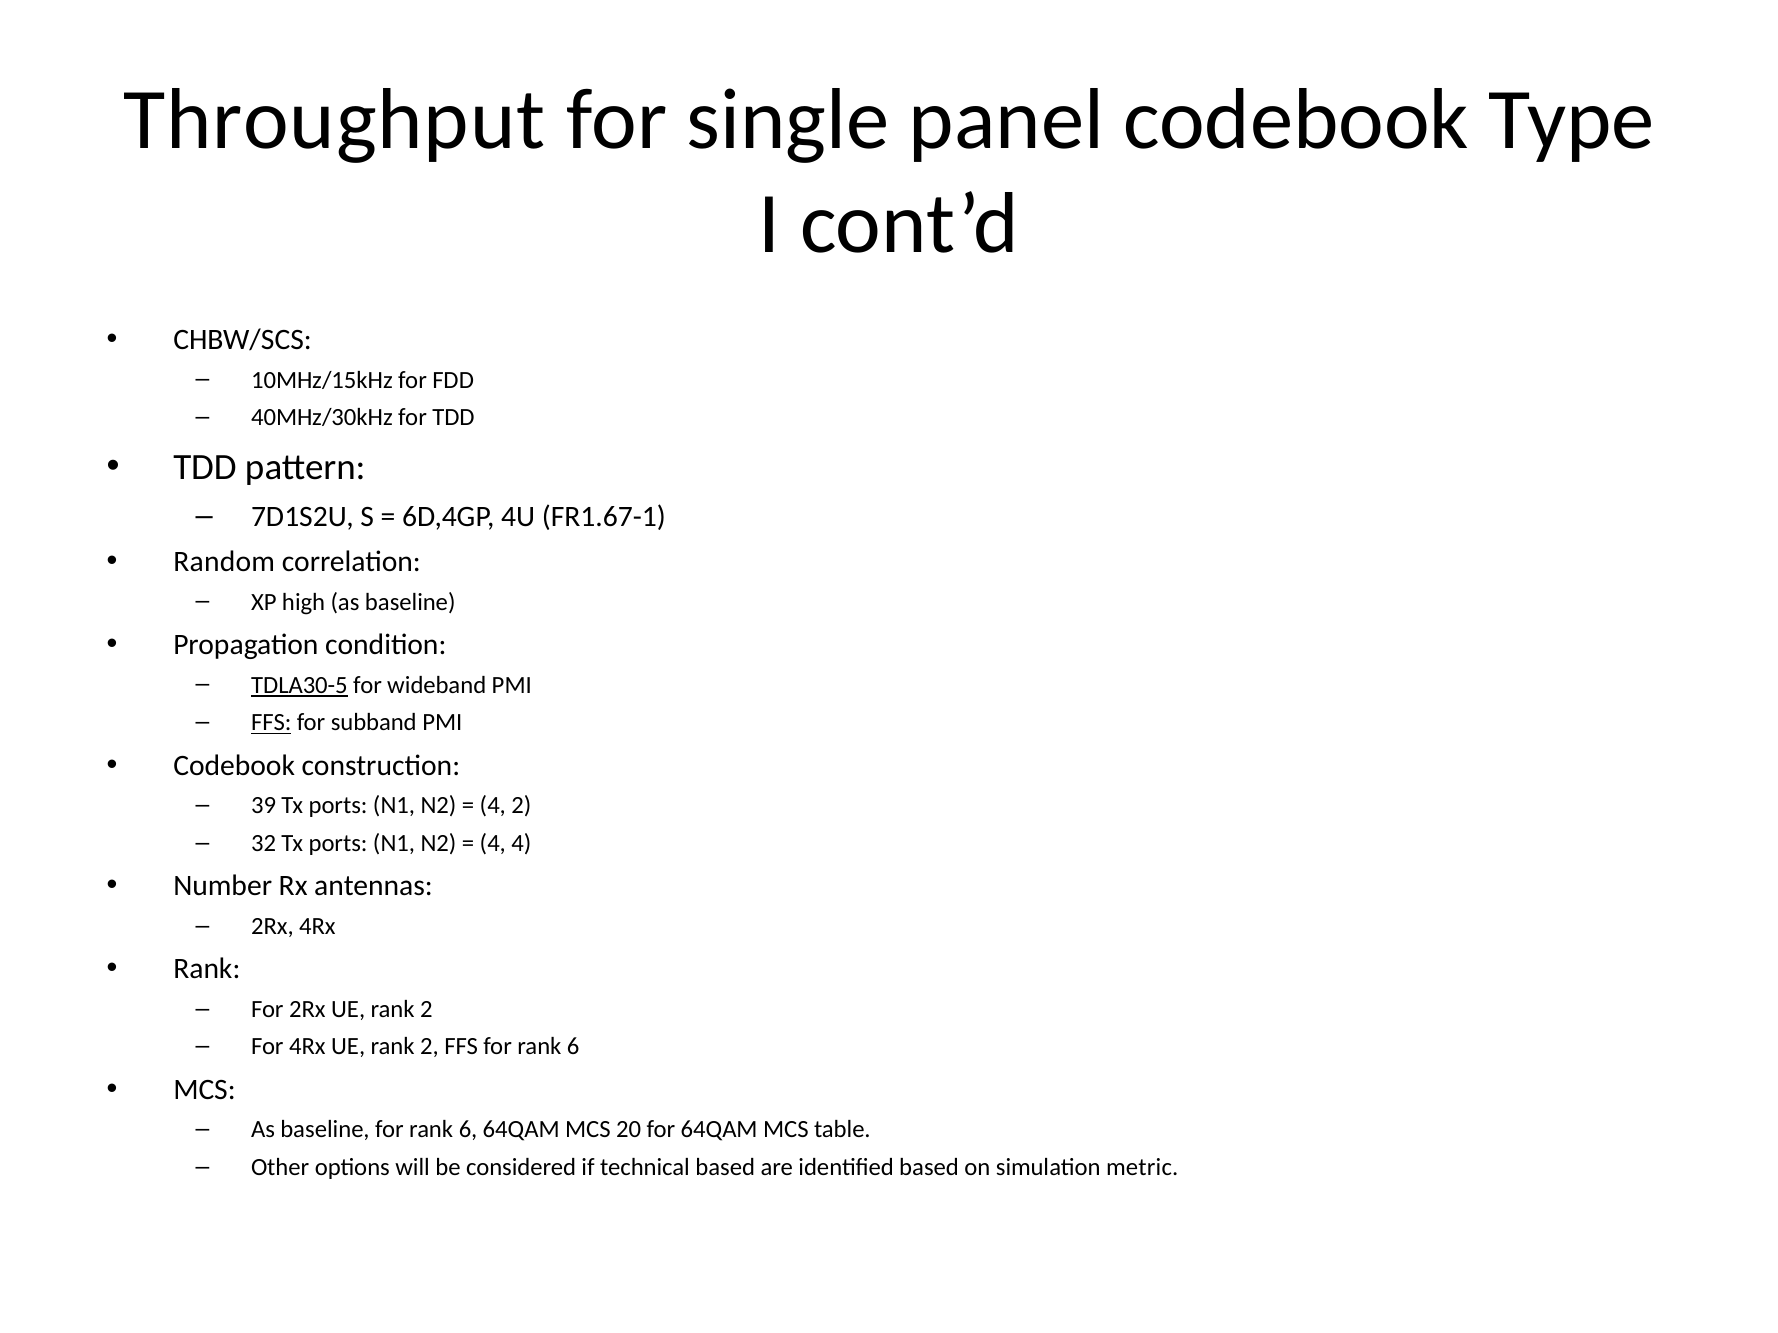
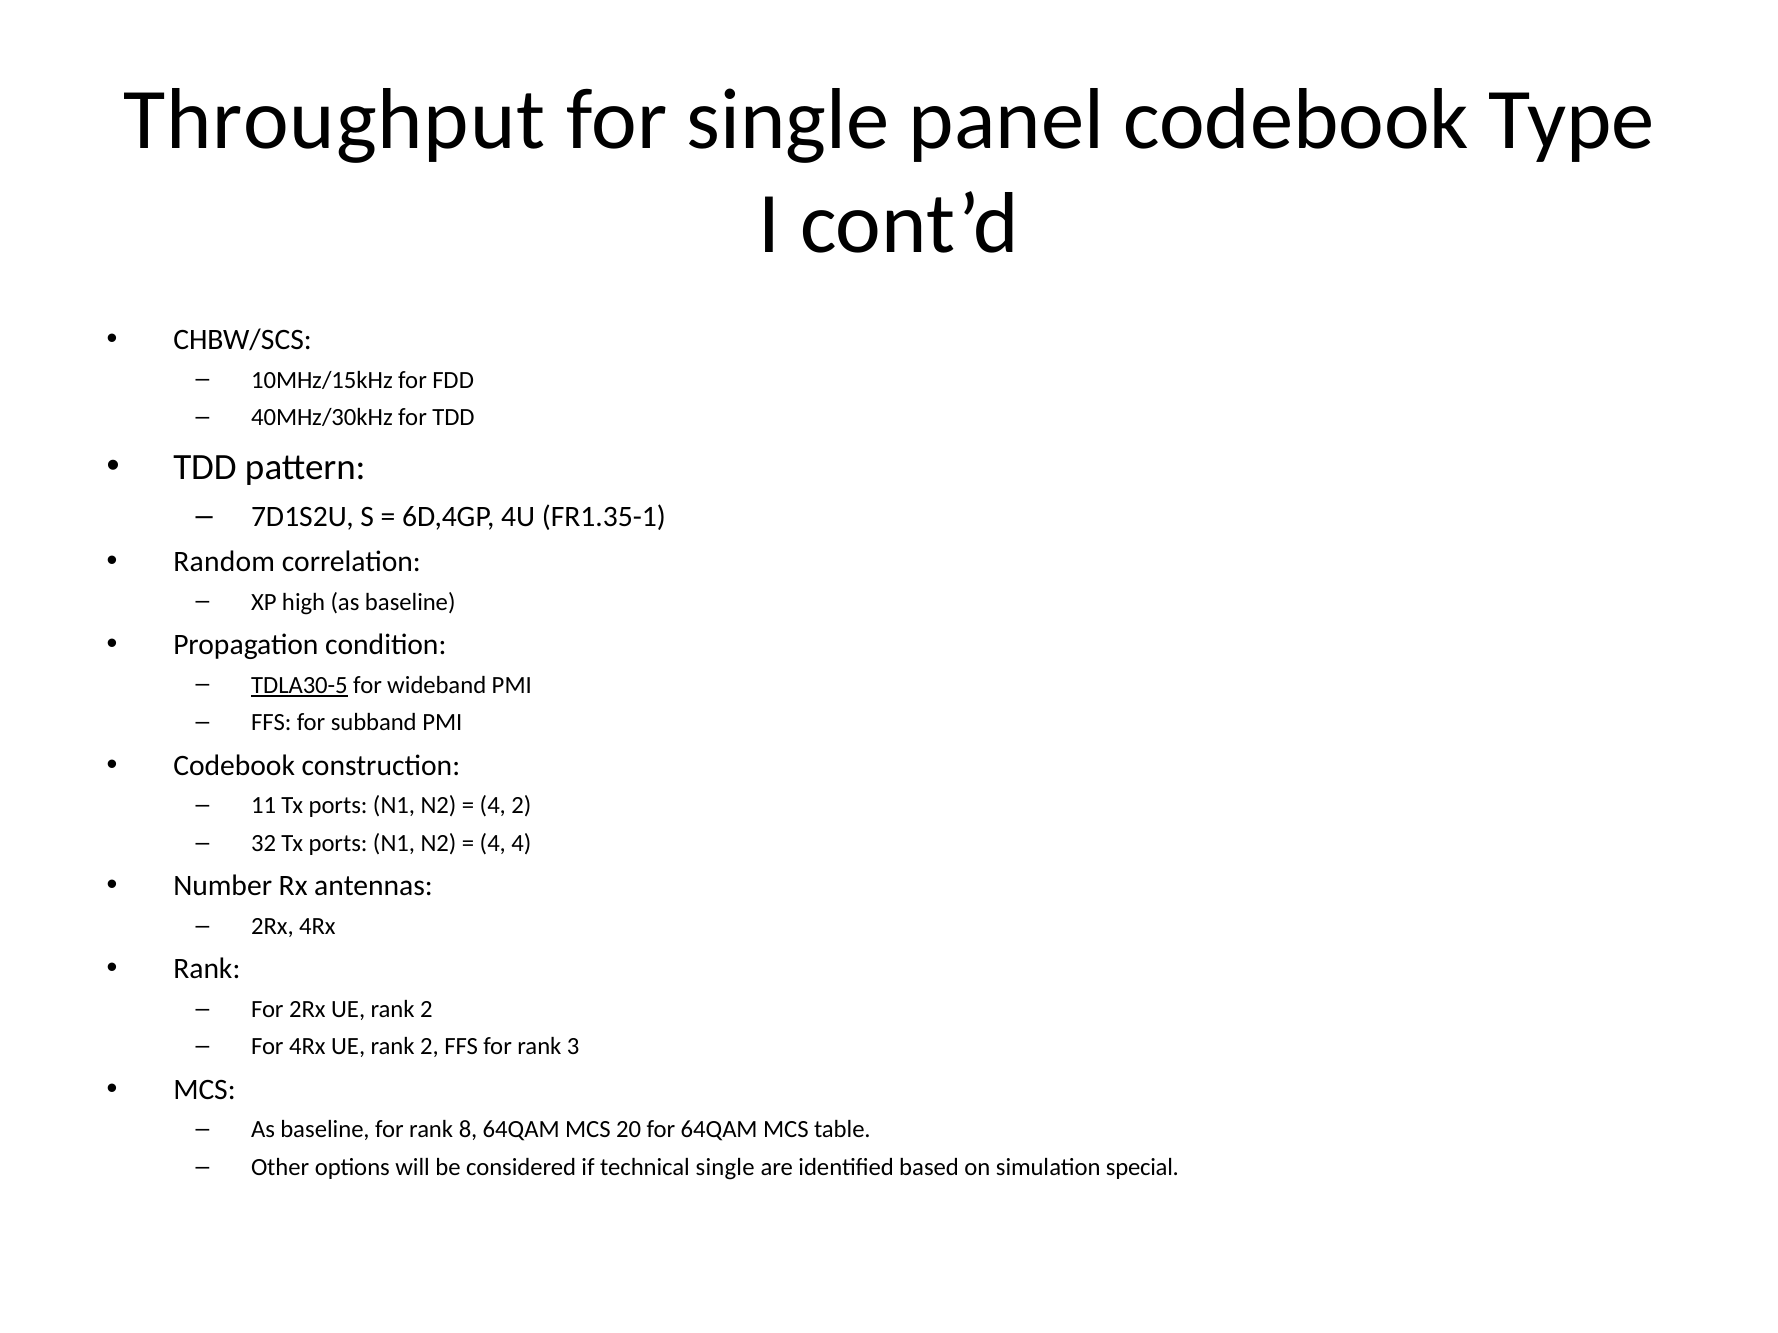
FR1.67-1: FR1.67-1 -> FR1.35-1 (604, 517)
FFS underline: present -> none (271, 723)
39: 39 -> 11 (264, 806)
FFS for rank 6: 6 -> 3 (573, 1047)
baseline for rank 6: 6 -> 8 (468, 1130)
technical based: based -> single (725, 1168)
metric: metric -> special (1142, 1168)
